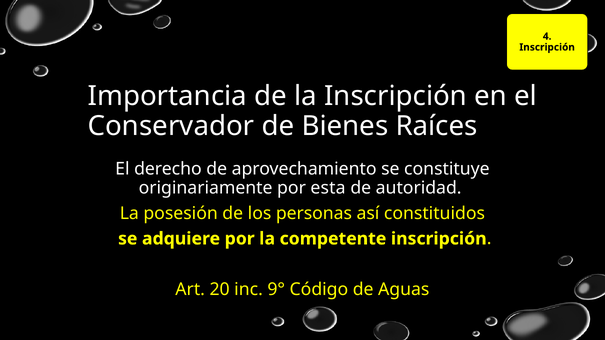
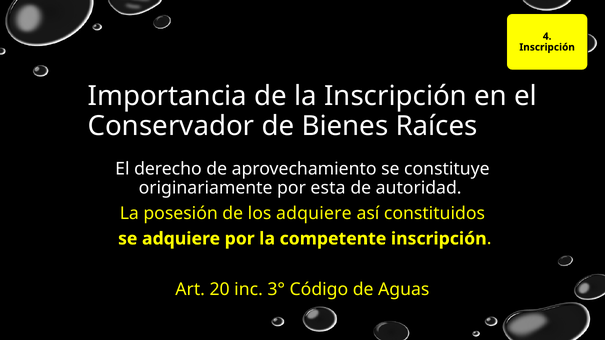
los personas: personas -> adquiere (314, 214)
9°: 9° -> 3° (276, 290)
